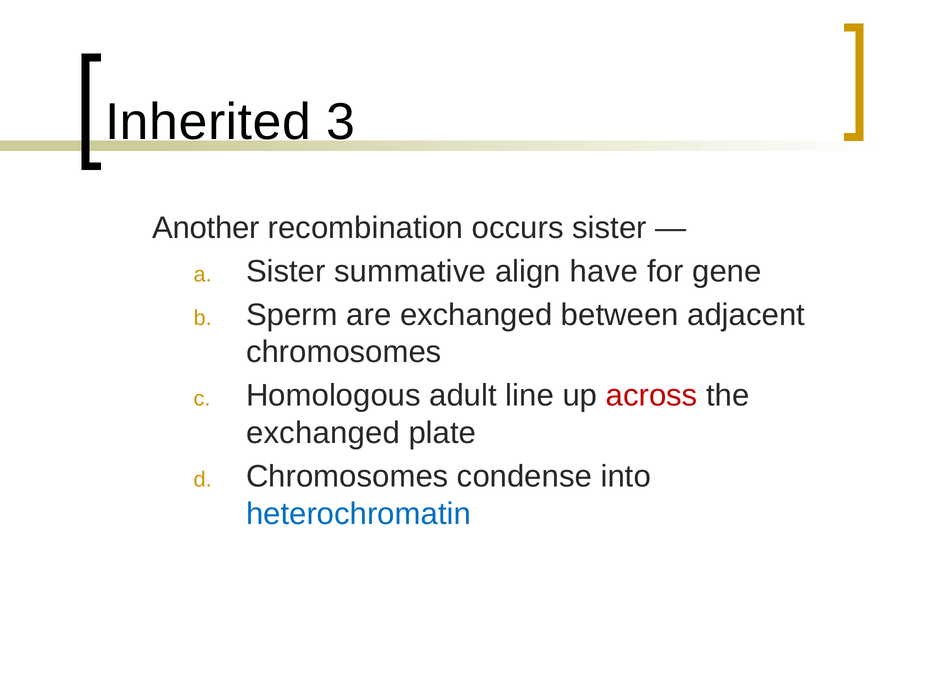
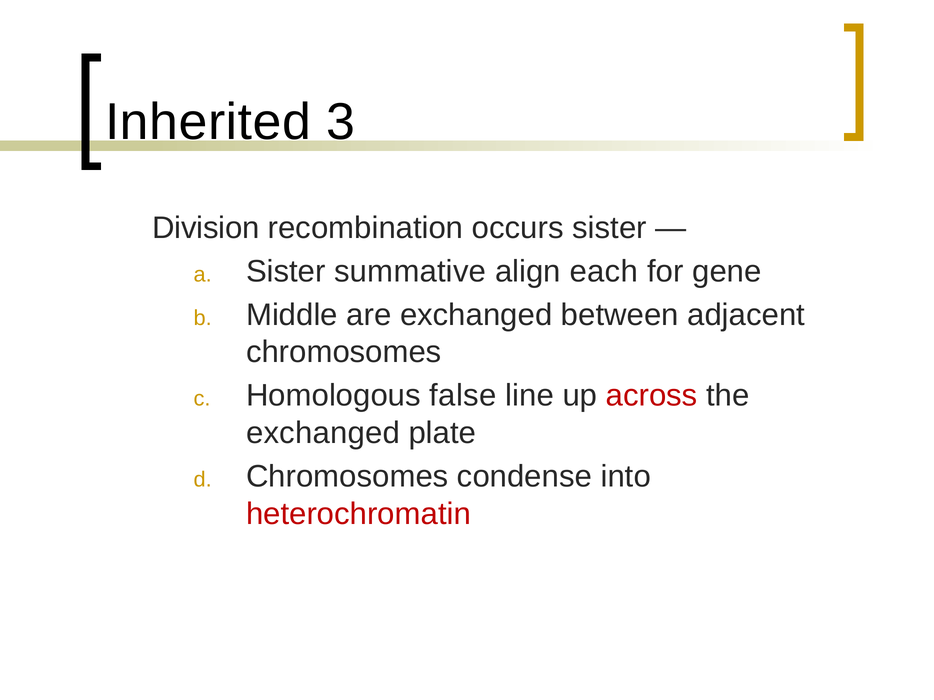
Another: Another -> Division (206, 228)
have: have -> each (604, 271)
Sperm: Sperm -> Middle (292, 315)
adult: adult -> false (463, 396)
heterochromatin colour: blue -> red (358, 514)
